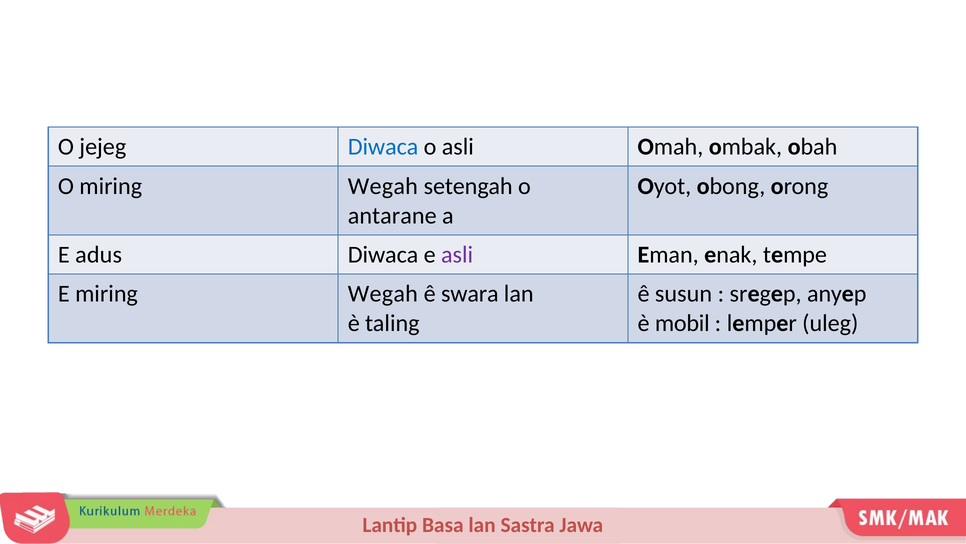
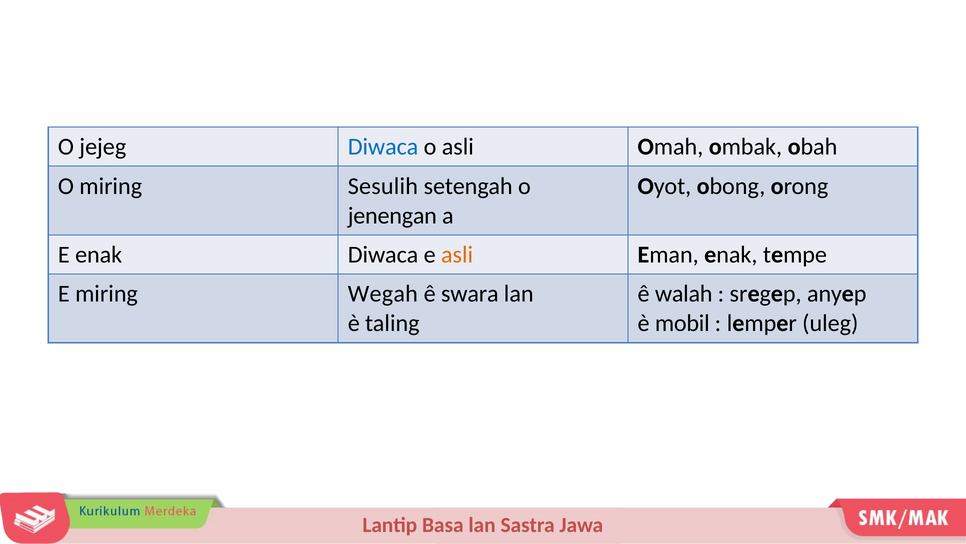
O miring Wegah: Wegah -> Sesulih (383, 186)
antarane: antarane -> jenengan (392, 215)
E adus: adus -> enak (99, 254)
asli colour: purple -> orange (457, 254)
susun: susun -> walah (684, 294)
